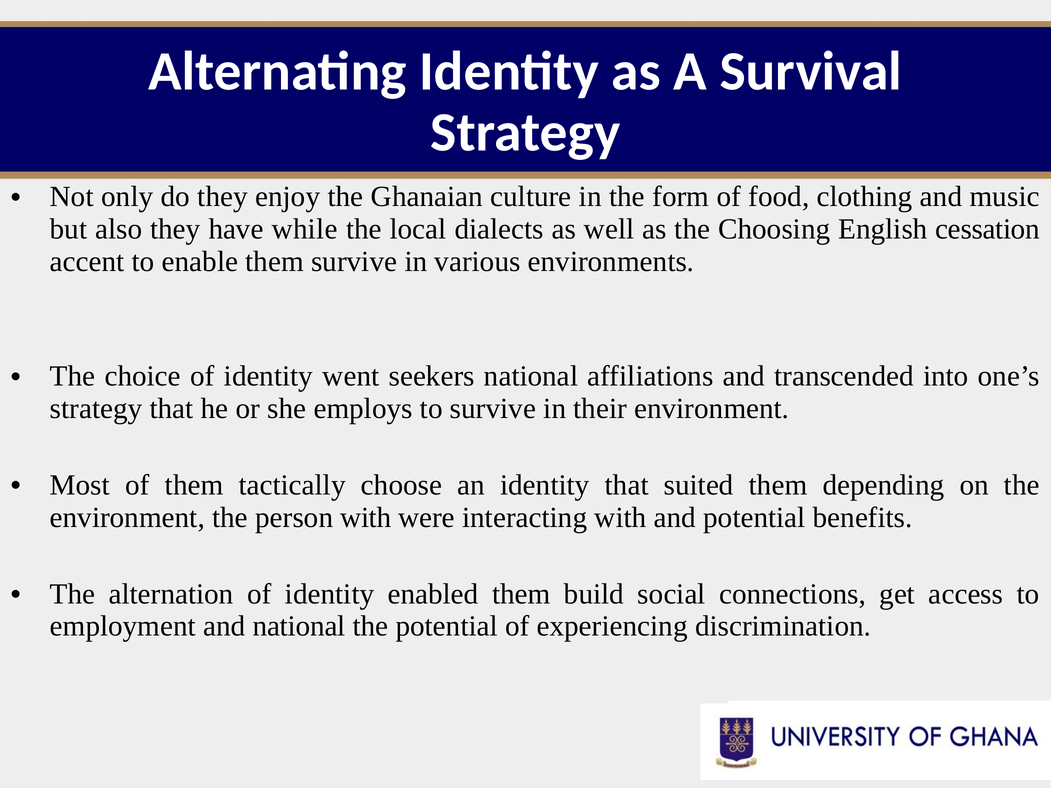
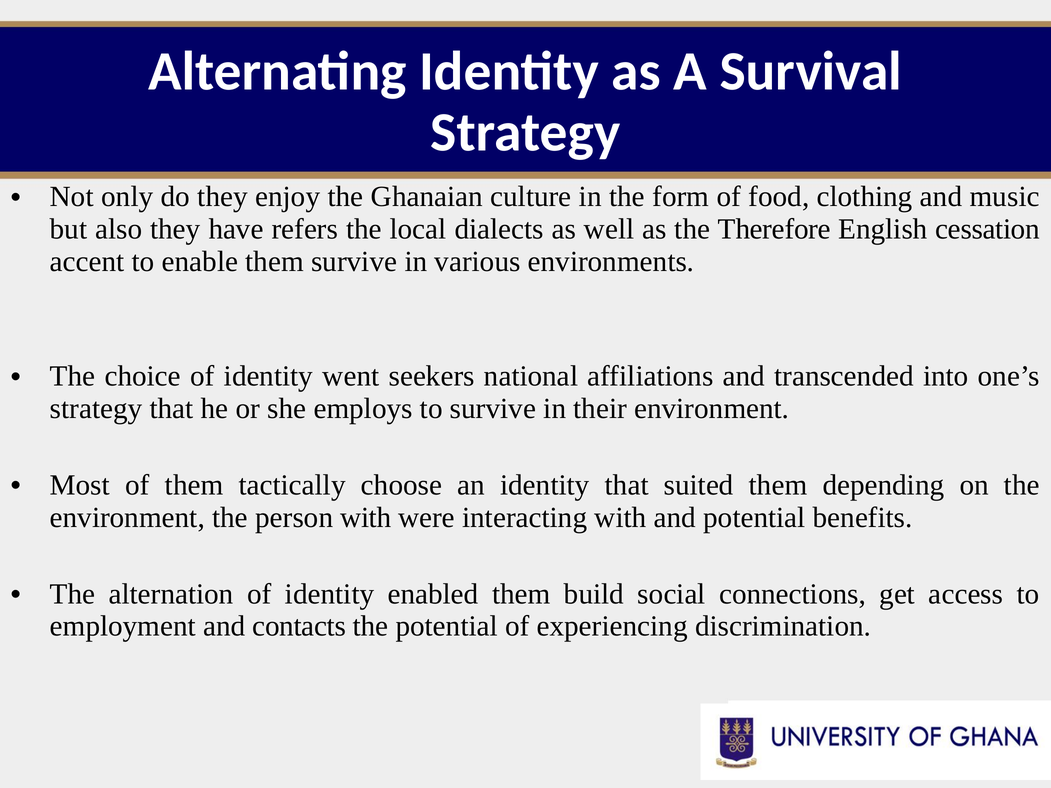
while: while -> refers (305, 229)
Choosing: Choosing -> Therefore (774, 229)
and national: national -> contacts (299, 627)
